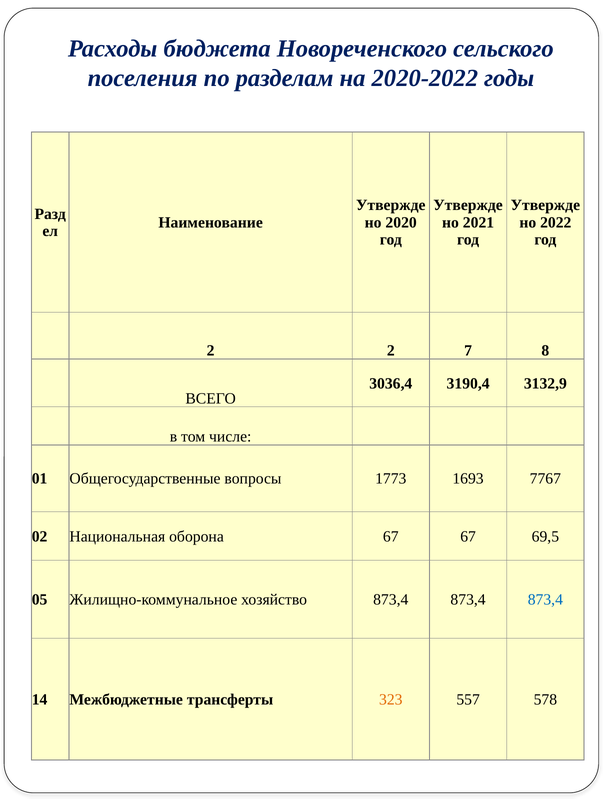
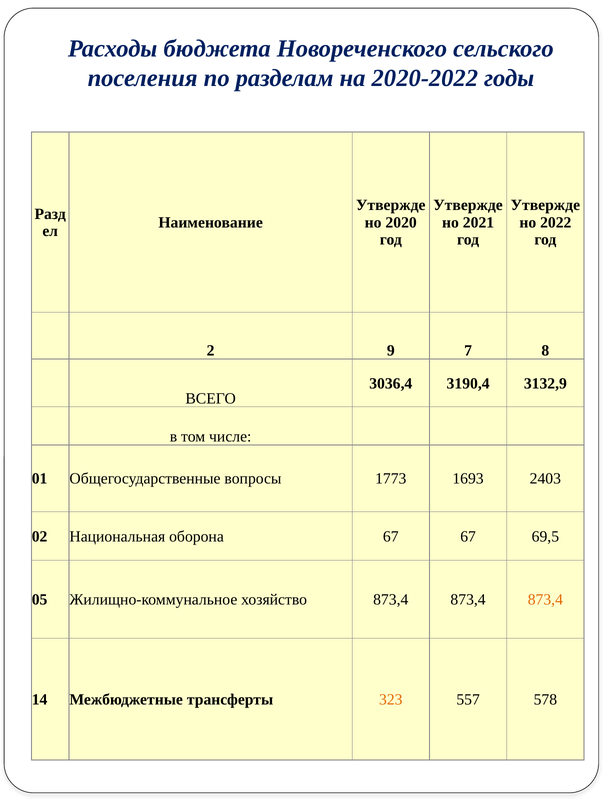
2 2: 2 -> 9 (391, 351)
7767: 7767 -> 2403 (545, 479)
873,4 colour: blue -> orange (545, 600)
